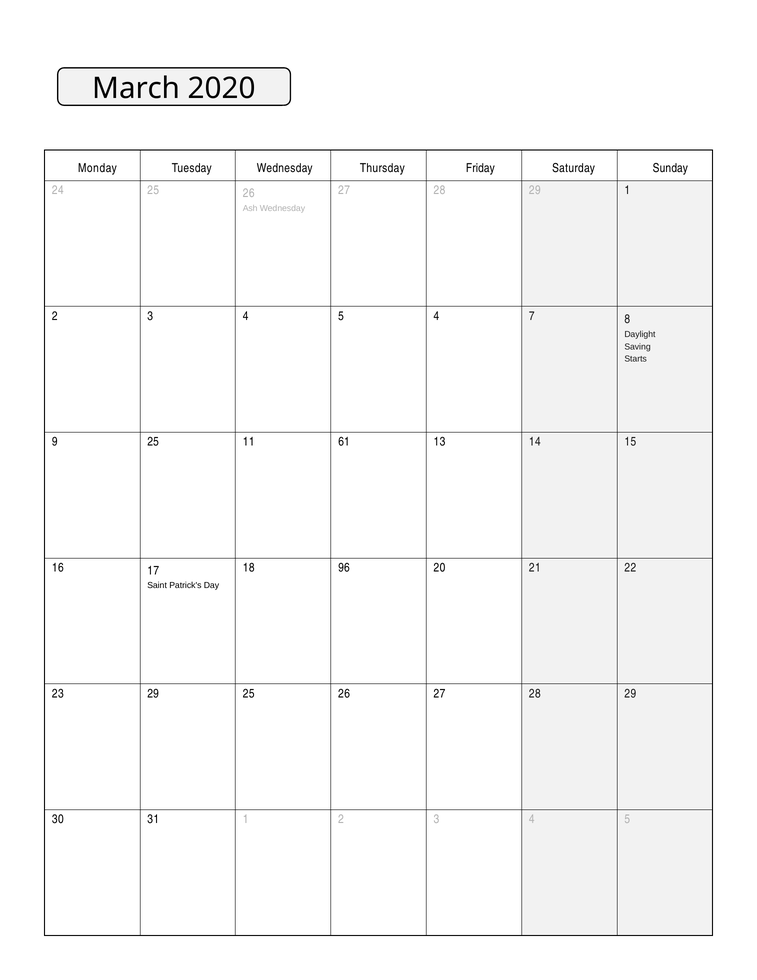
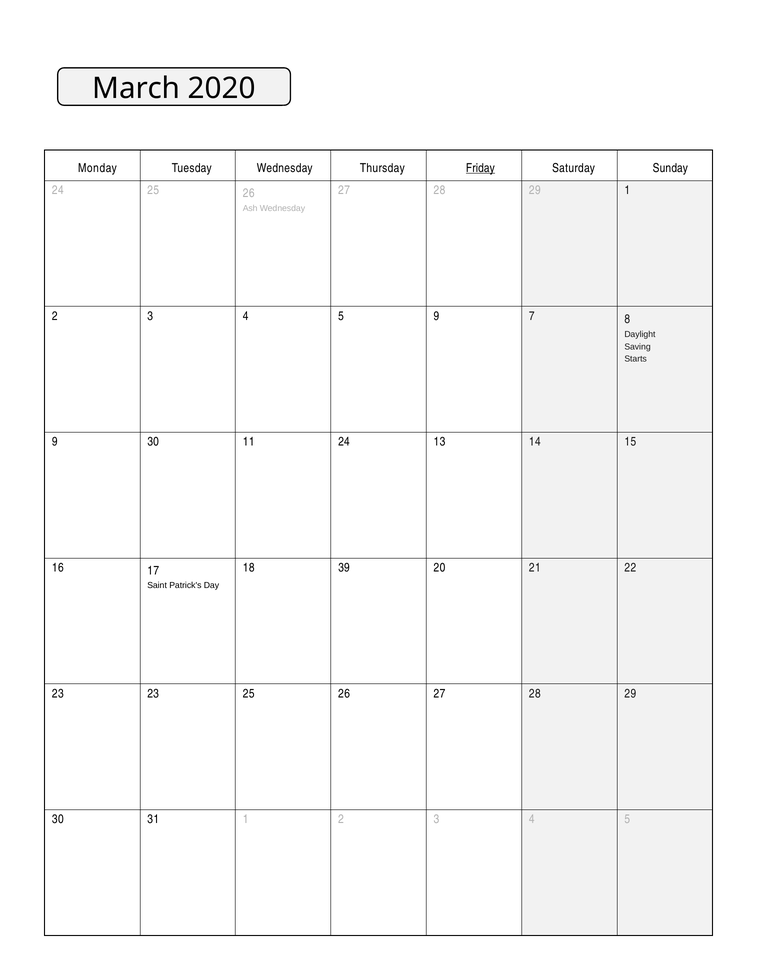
Friday underline: none -> present (480, 168)
5 4: 4 -> 9 (436, 316)
9 25: 25 -> 30 (153, 442)
11 61: 61 -> 24 (344, 442)
96: 96 -> 39 (344, 567)
23 29: 29 -> 23 (153, 693)
